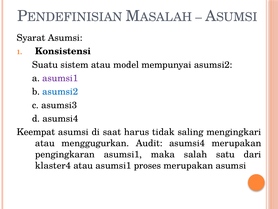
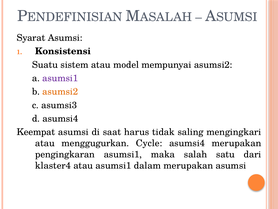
asumsi2 colour: blue -> orange (60, 91)
Audit: Audit -> Cycle (149, 143)
proses: proses -> dalam (147, 165)
